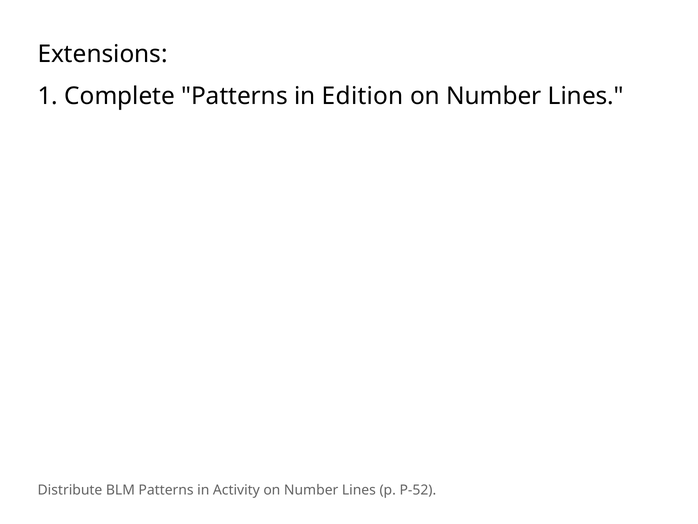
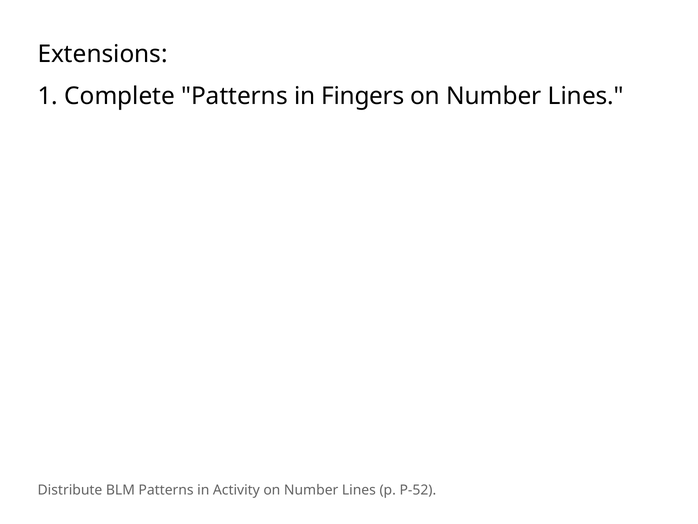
Edition: Edition -> Fingers (363, 96)
